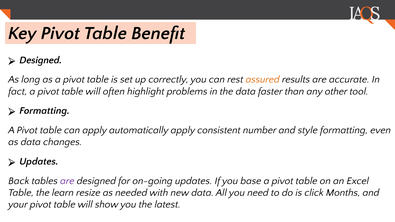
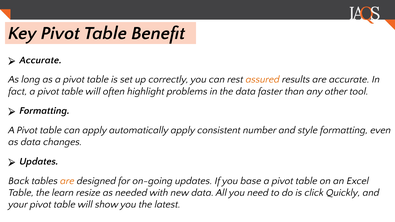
Designed: Designed -> Accurate (41, 60)
are colour: purple -> orange (67, 181)
Months: Months -> Quickly (343, 193)
